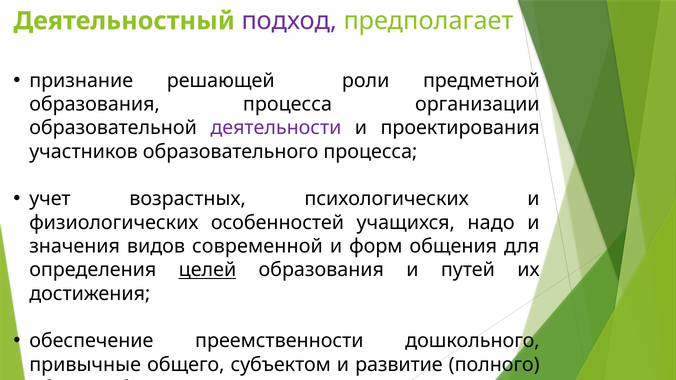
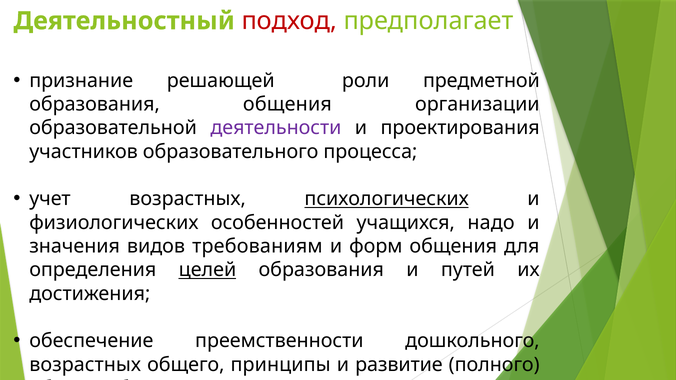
подход colour: purple -> red (289, 21)
образования процесса: процесса -> общения (287, 104)
психологических underline: none -> present (387, 199)
современной: современной -> требованиям (257, 246)
привычные: привычные -> возрастных (85, 365)
субъектом: субъектом -> принципы (281, 365)
